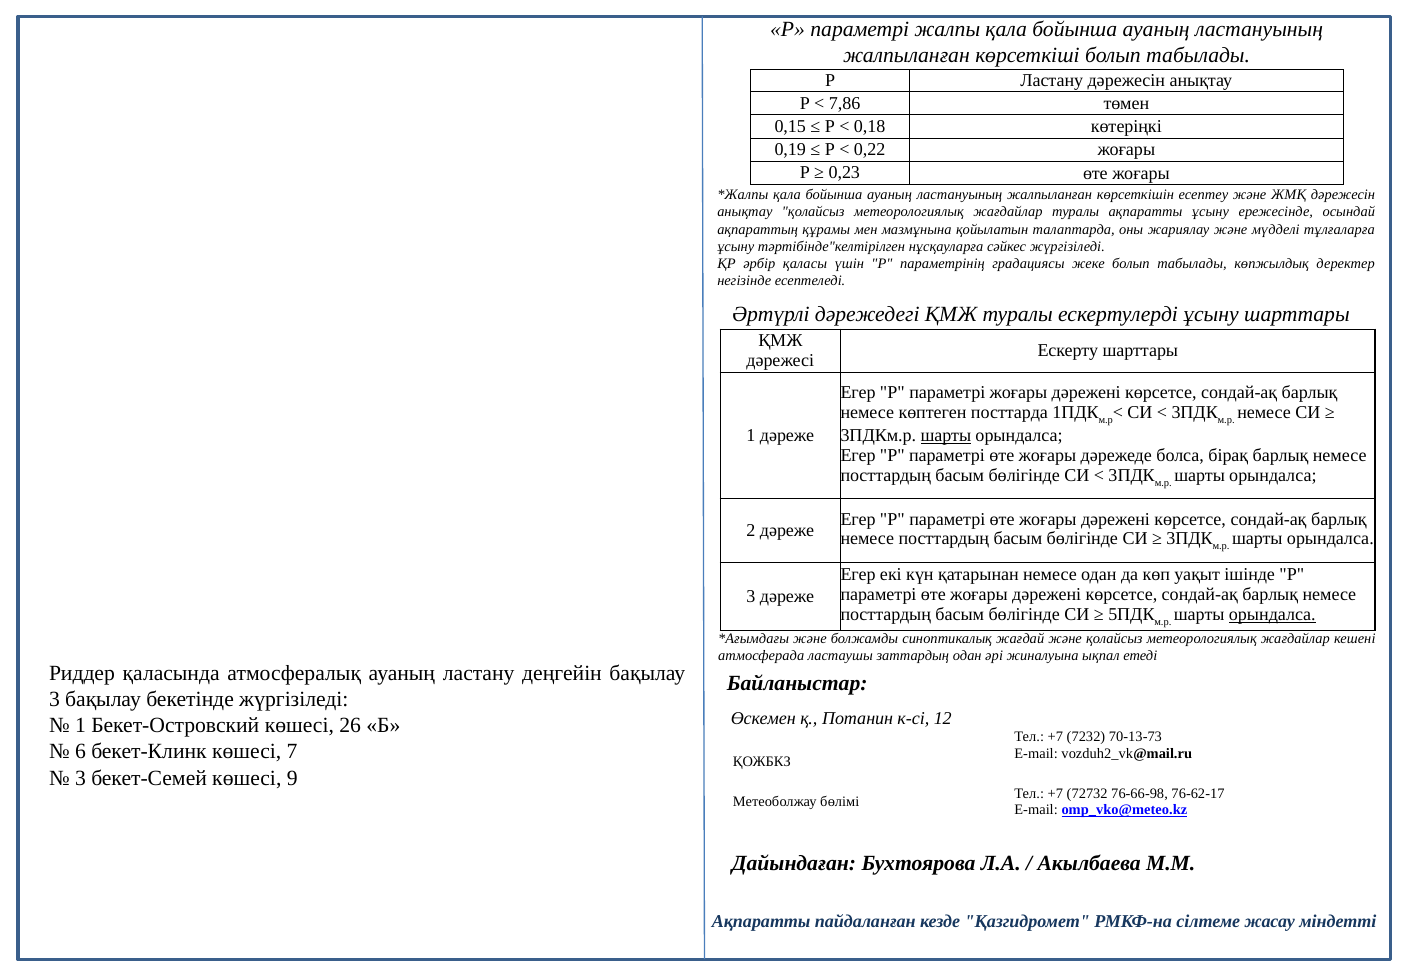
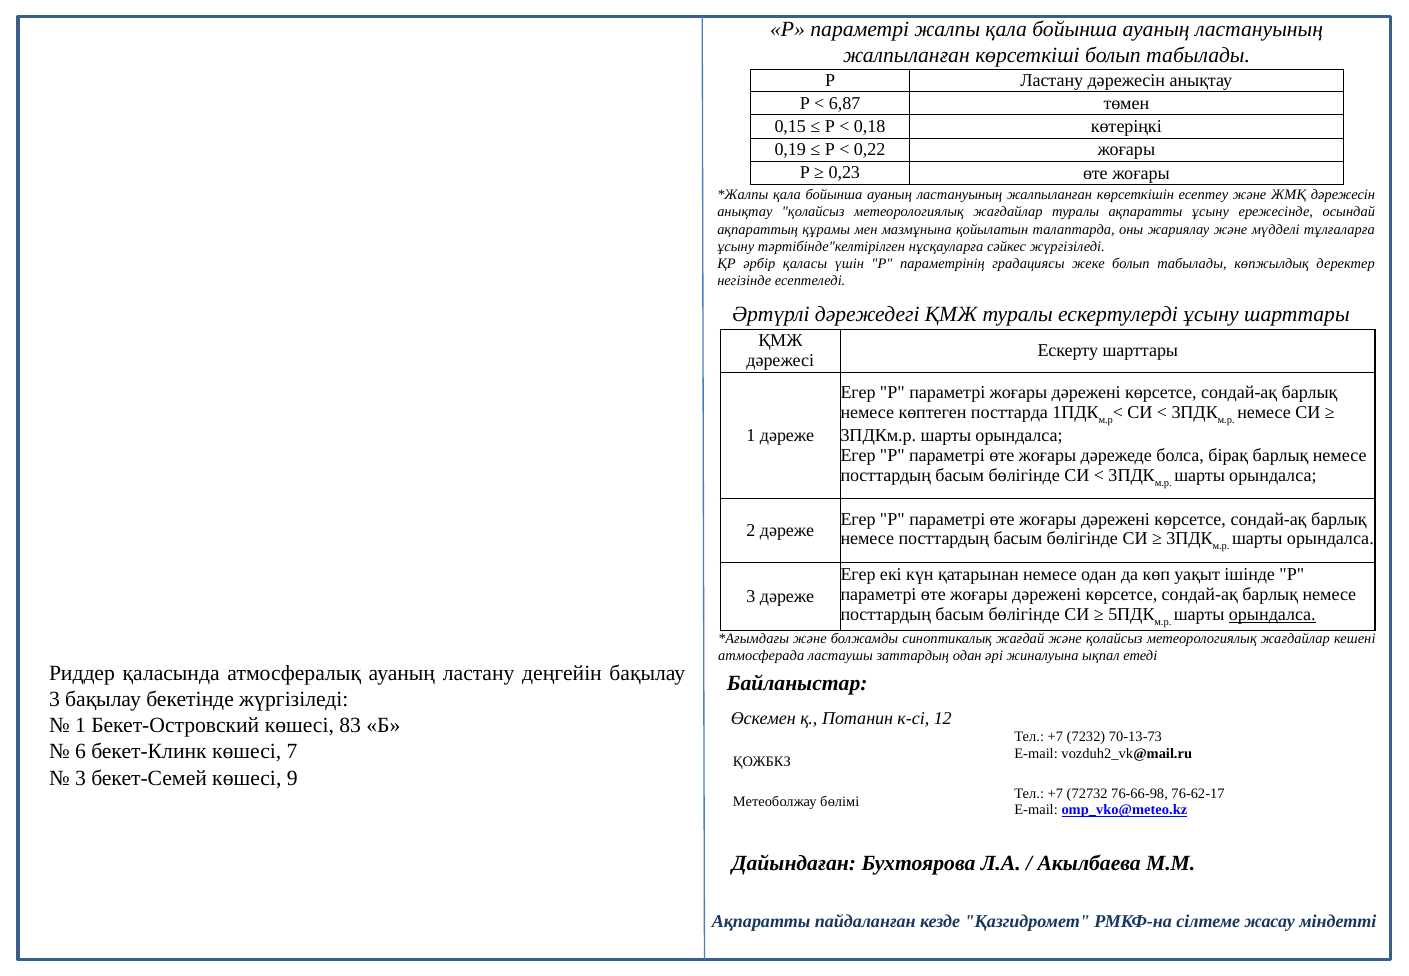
7,86: 7,86 -> 6,87 (845, 103)
шарты underline: present -> none (946, 435)
26: 26 -> 83 (350, 725)
